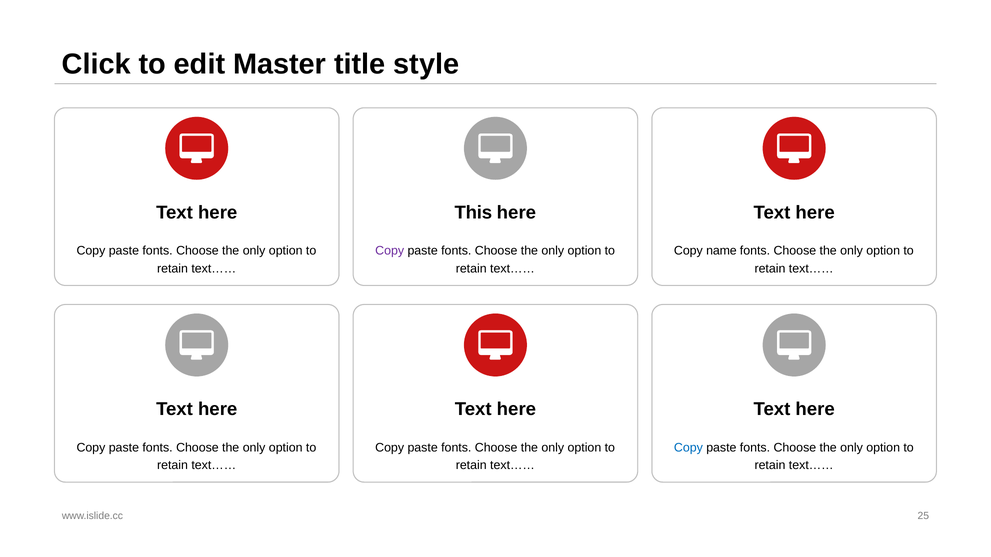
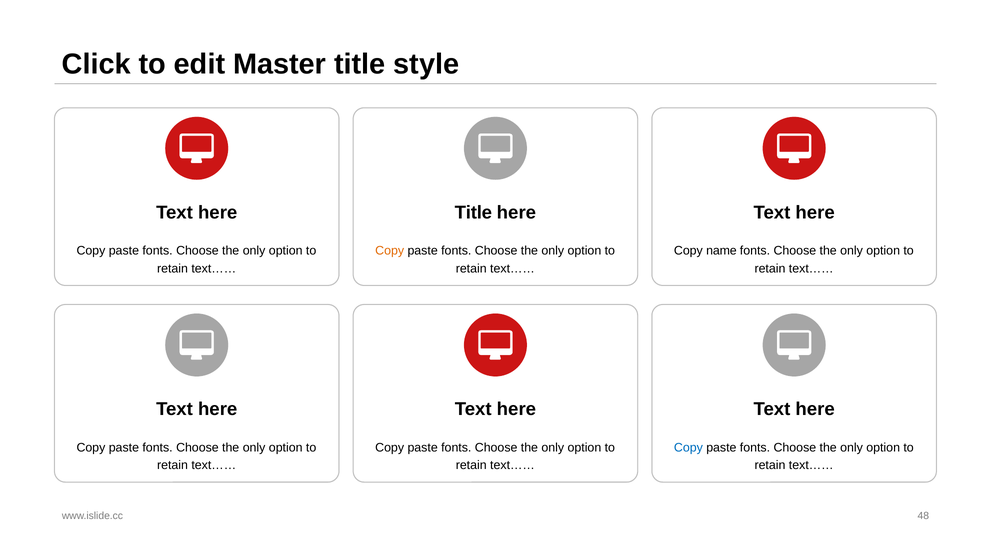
This: This -> Title (473, 213)
Copy colour: purple -> orange (390, 251)
25: 25 -> 48 (923, 516)
